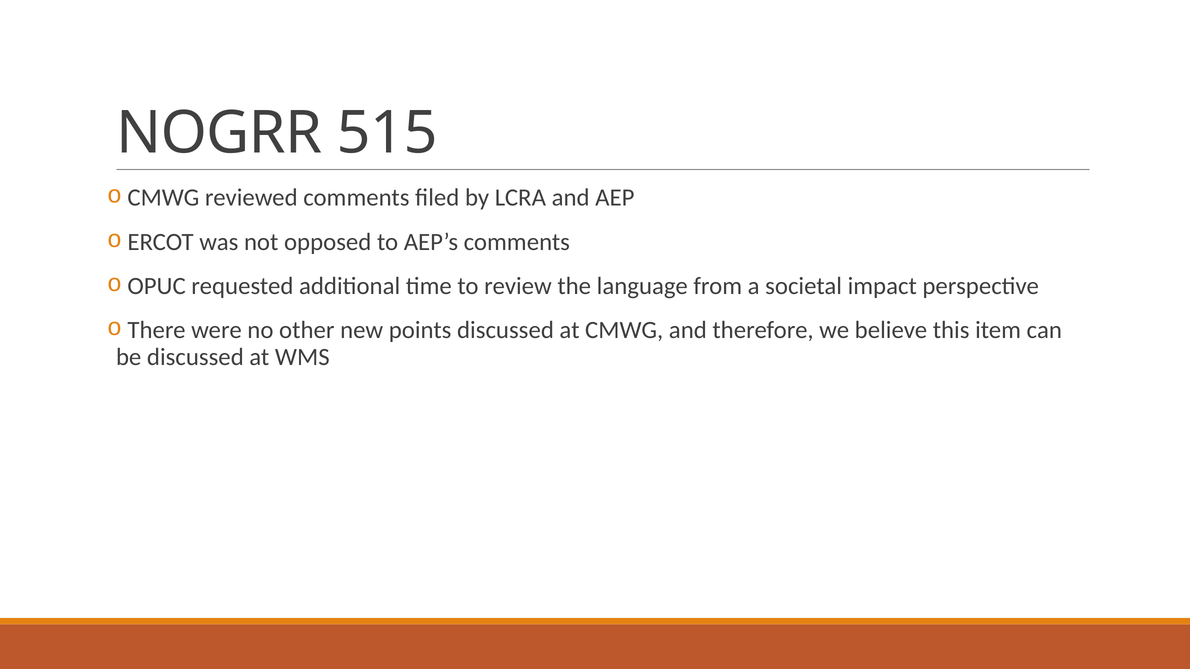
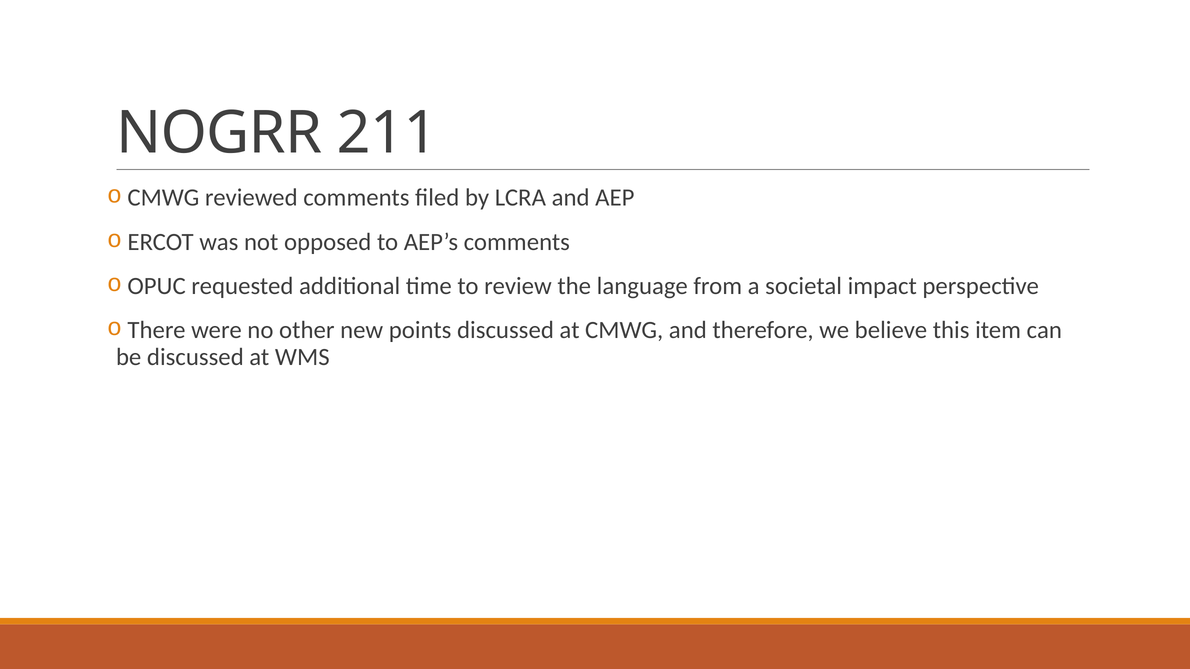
515: 515 -> 211 (387, 133)
